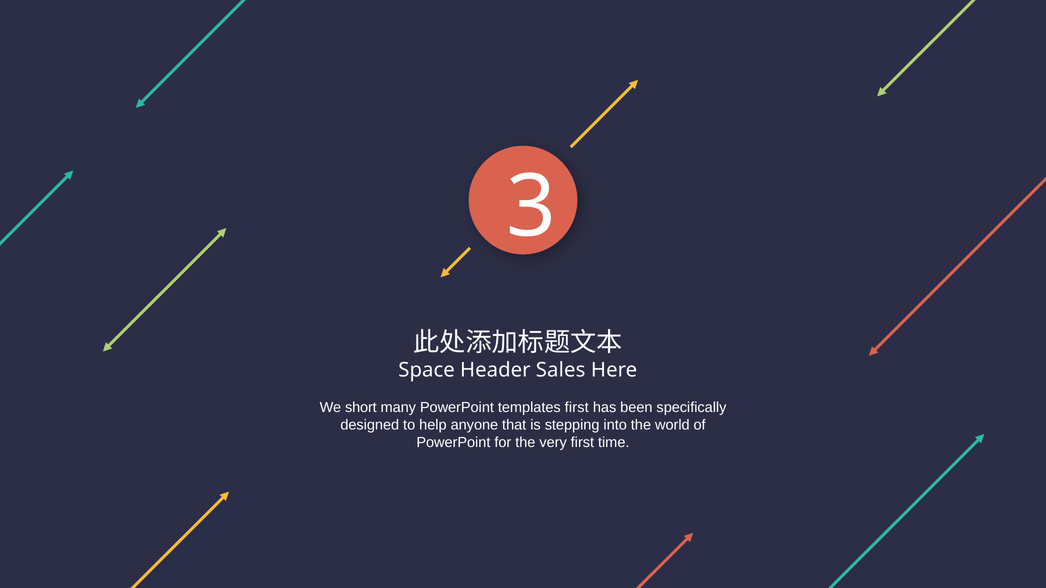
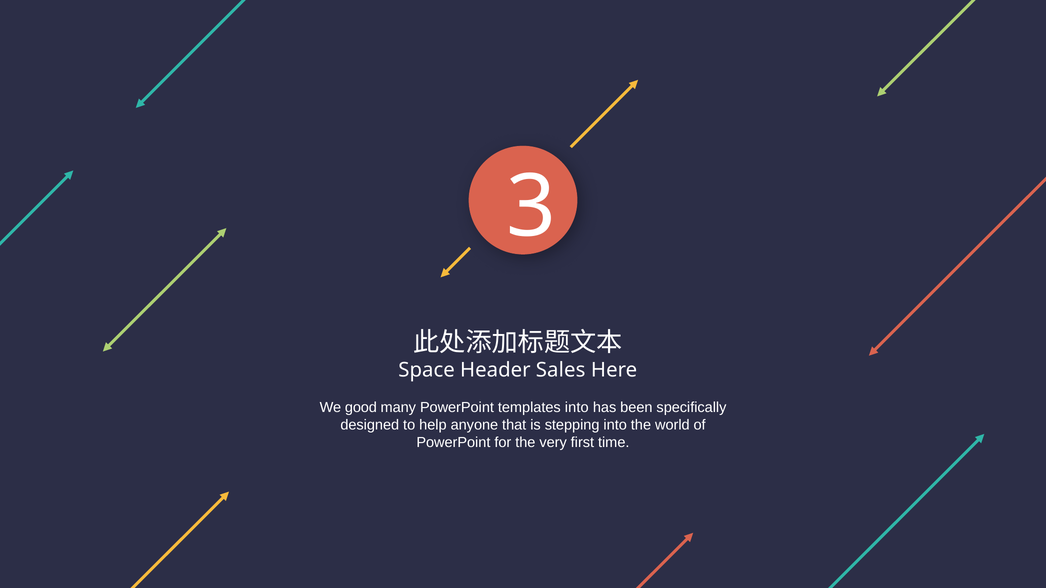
short: short -> good (361, 408)
templates first: first -> into (577, 408)
